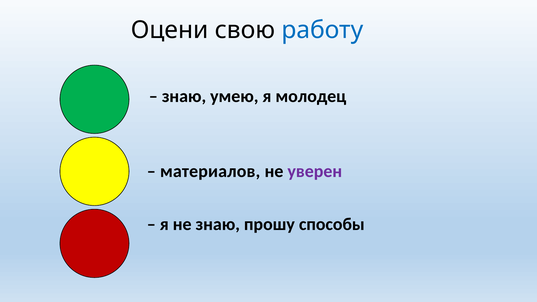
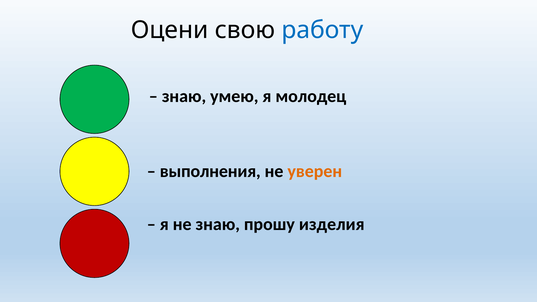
материалов: материалов -> выполнения (210, 171)
уверен colour: purple -> orange (315, 171)
способы: способы -> изделия (332, 224)
